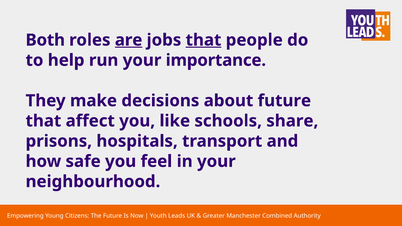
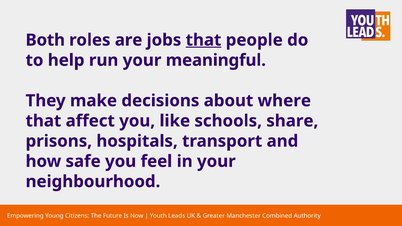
are underline: present -> none (129, 40)
importance: importance -> meaningful (216, 60)
about future: future -> where (284, 101)
